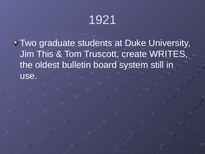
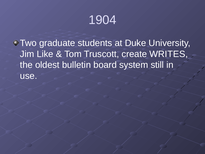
1921: 1921 -> 1904 (102, 20)
This: This -> Like (45, 54)
